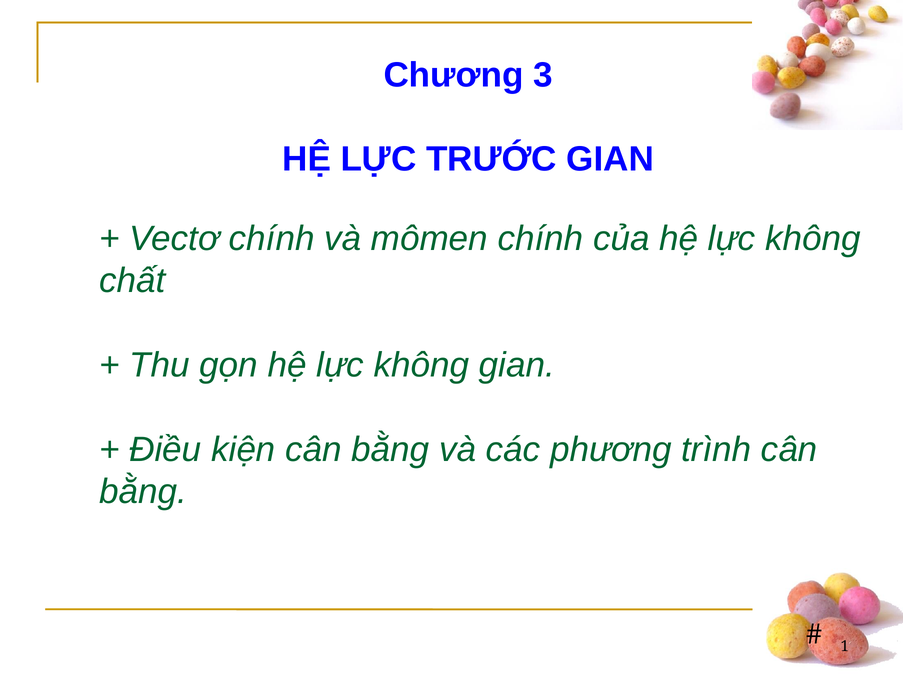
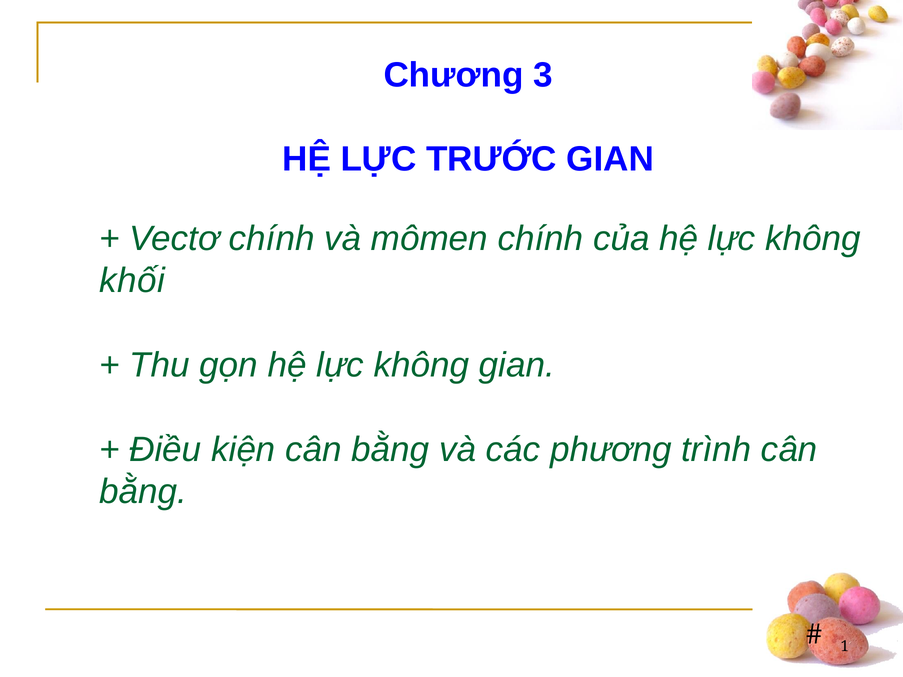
chất: chất -> khối (132, 281)
